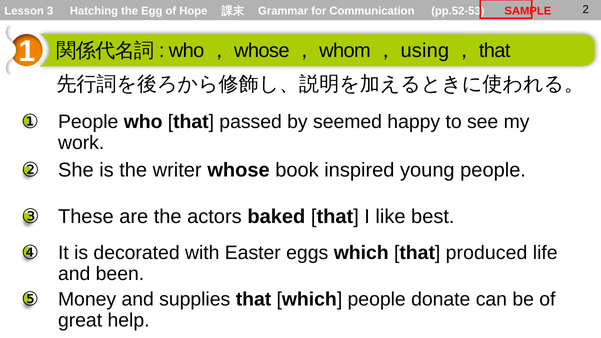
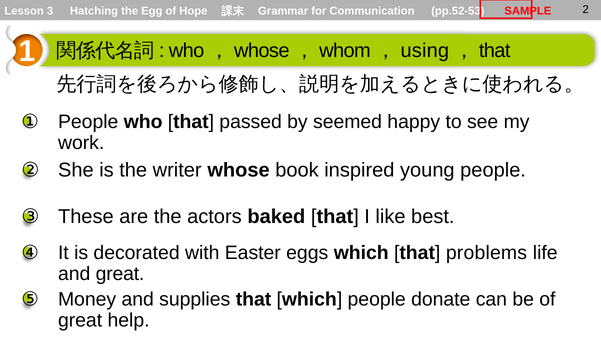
produced: produced -> problems (486, 253)
and been: been -> great (120, 274)
